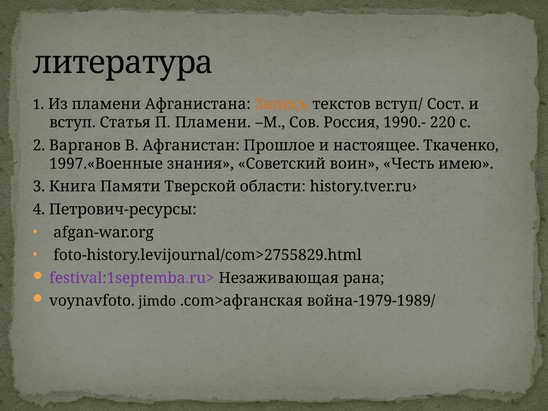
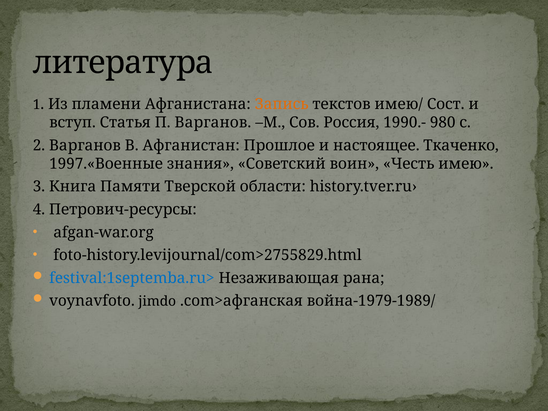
вступ/: вступ/ -> имею/ (399, 104)
П Пламени: Пламени -> Варганов (213, 123)
220: 220 -> 980 (443, 123)
festival:1septemba.ru> colour: purple -> blue (132, 278)
